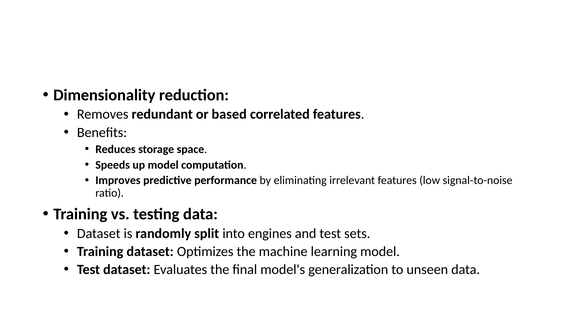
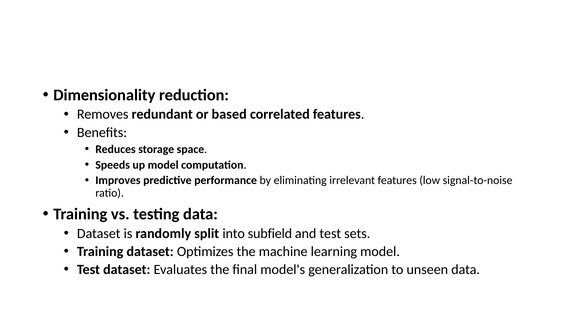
engines: engines -> subfield (270, 233)
